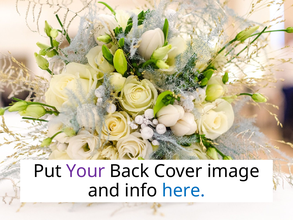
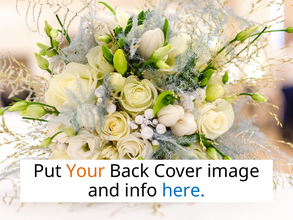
Your colour: purple -> orange (86, 171)
